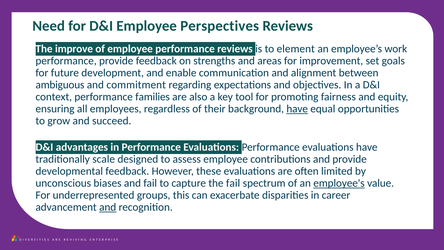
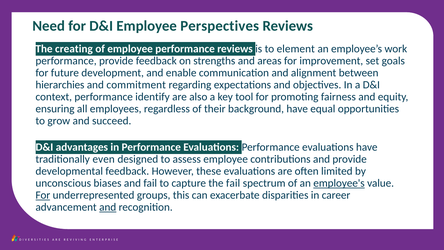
improve: improve -> creating (74, 49)
ambiguous: ambiguous -> hierarchies (60, 85)
families: families -> identify (153, 97)
have underline: present -> none (297, 109)
scale: scale -> even (104, 159)
For underline: none -> present (43, 195)
